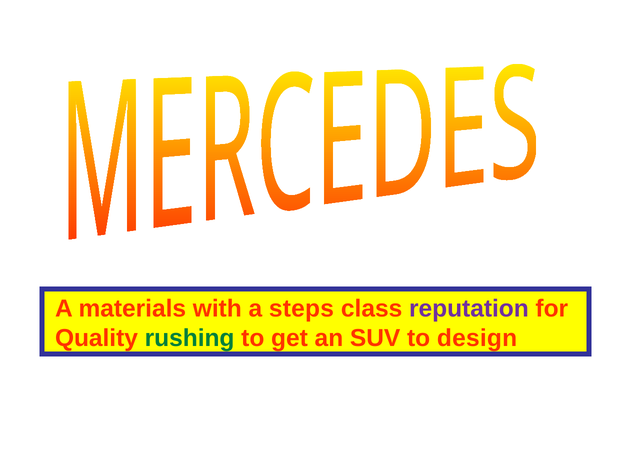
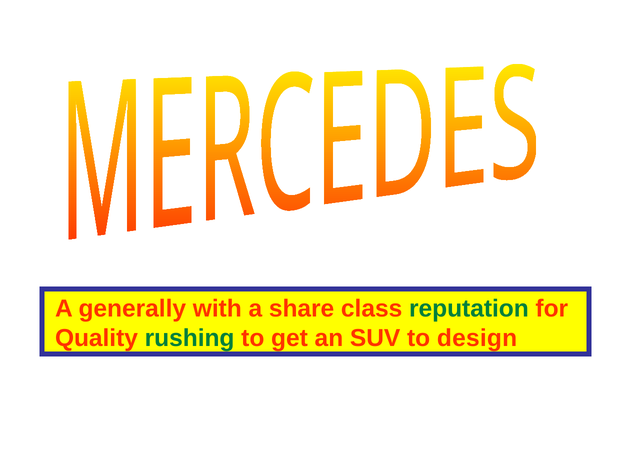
materials: materials -> generally (132, 309)
steps: steps -> share (302, 309)
reputation colour: purple -> green (469, 309)
